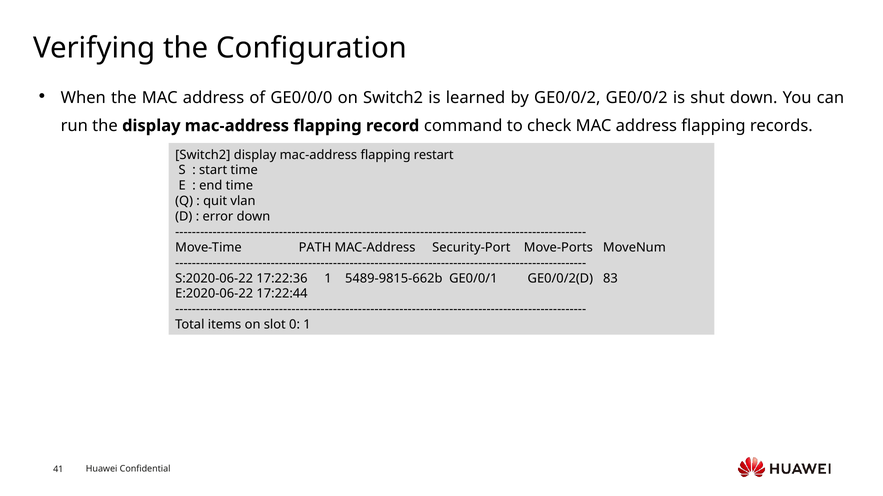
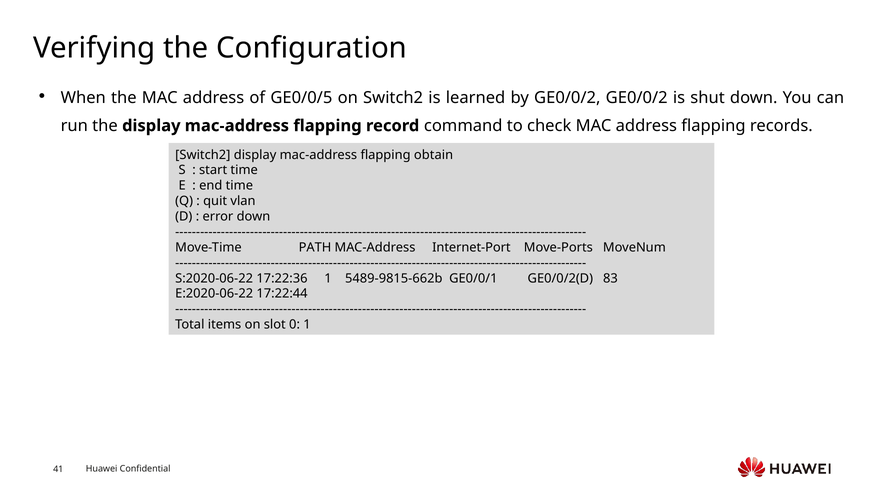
GE0/0/0: GE0/0/0 -> GE0/0/5 (301, 98)
restart: restart -> obtain (434, 155)
Security-Port: Security-Port -> Internet-Port (471, 248)
